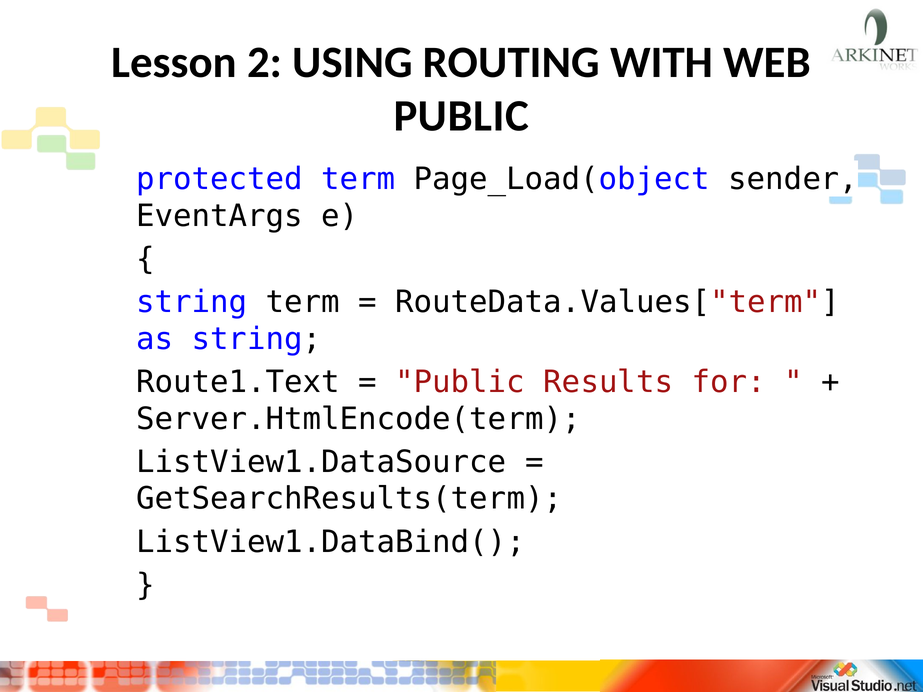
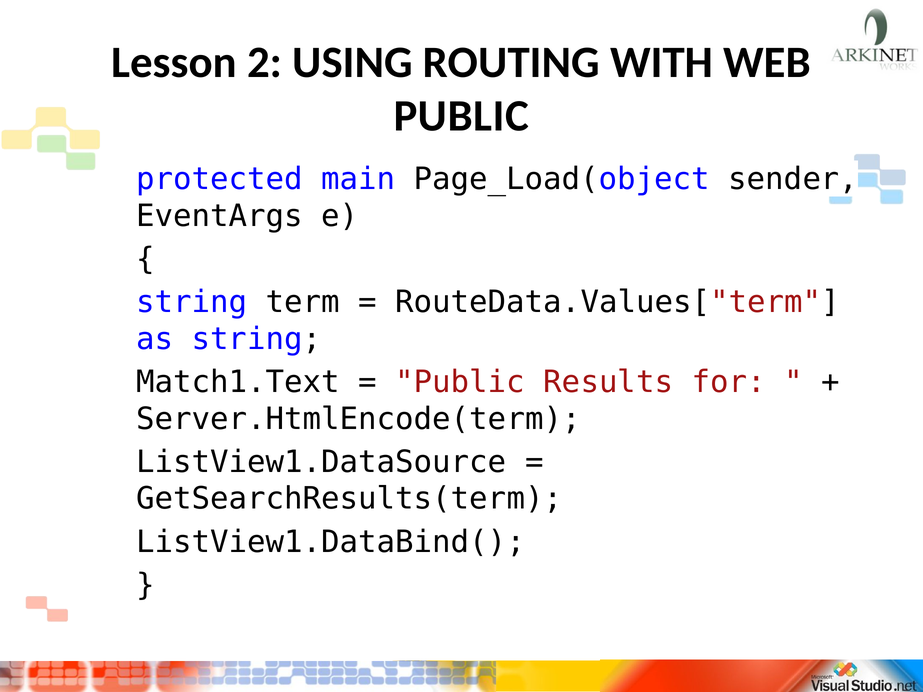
protected term: term -> main (358, 179)
Route1.Text: Route1.Text -> Match1.Text (238, 382)
